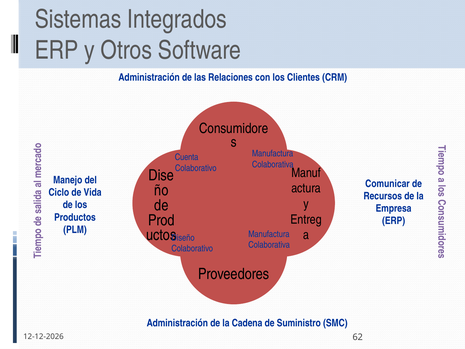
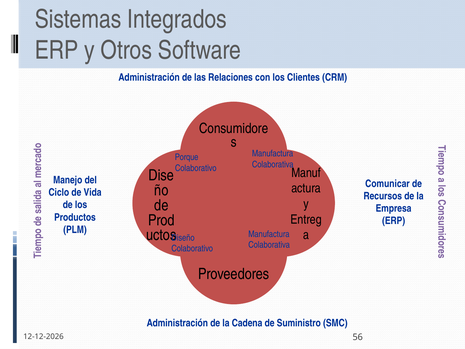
Cuenta: Cuenta -> Porque (187, 157)
62: 62 -> 56 (358, 337)
